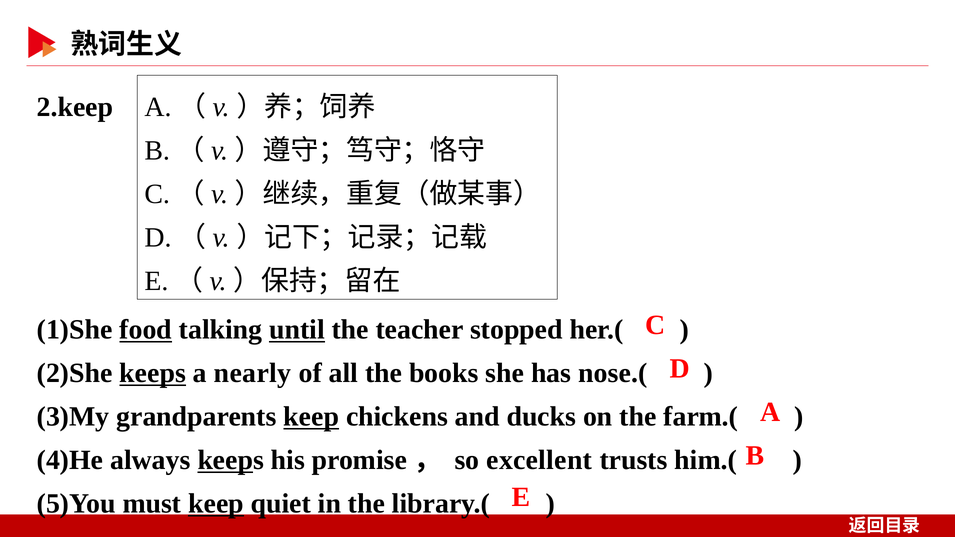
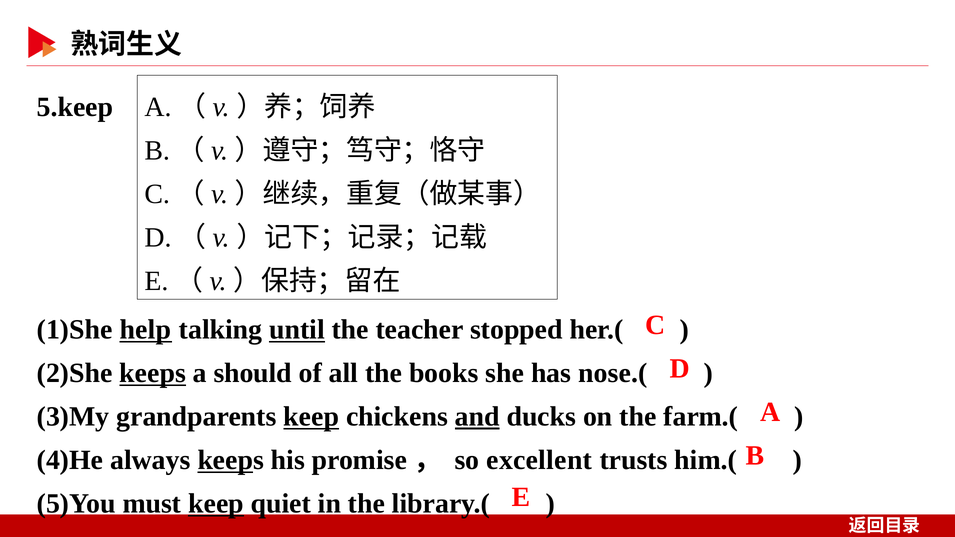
2.keep: 2.keep -> 5.keep (75, 107)
food: food -> help (146, 330)
nearly: nearly -> should (253, 373)
and underline: none -> present (477, 417)
